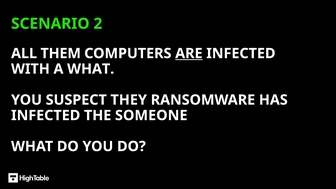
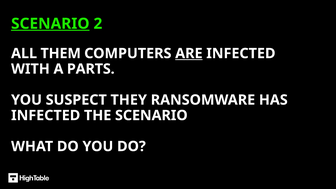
SCENARIO underline: none -> present (50, 24)
A WHAT: WHAT -> PARTS (91, 69)
THE SOMEONE: SOMEONE -> SCENARIO (151, 115)
